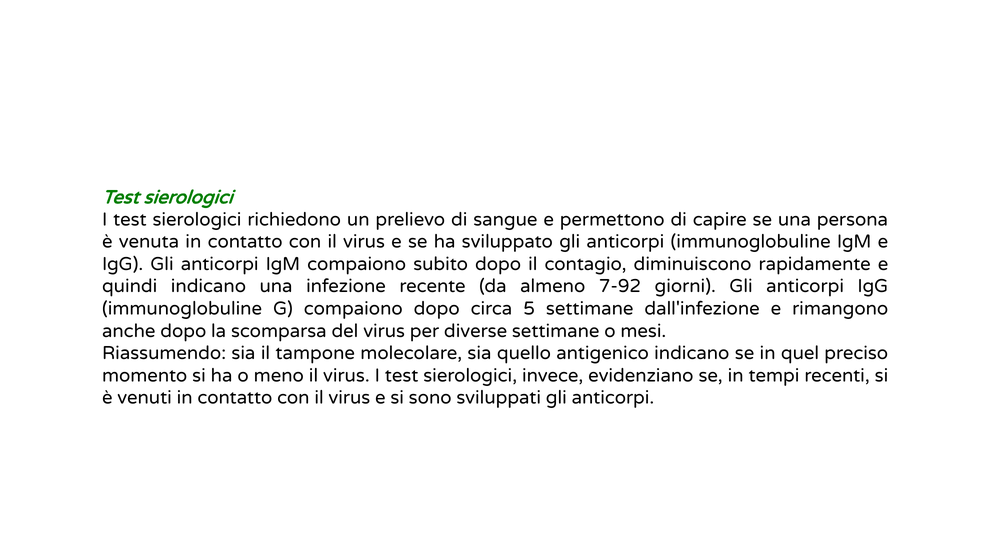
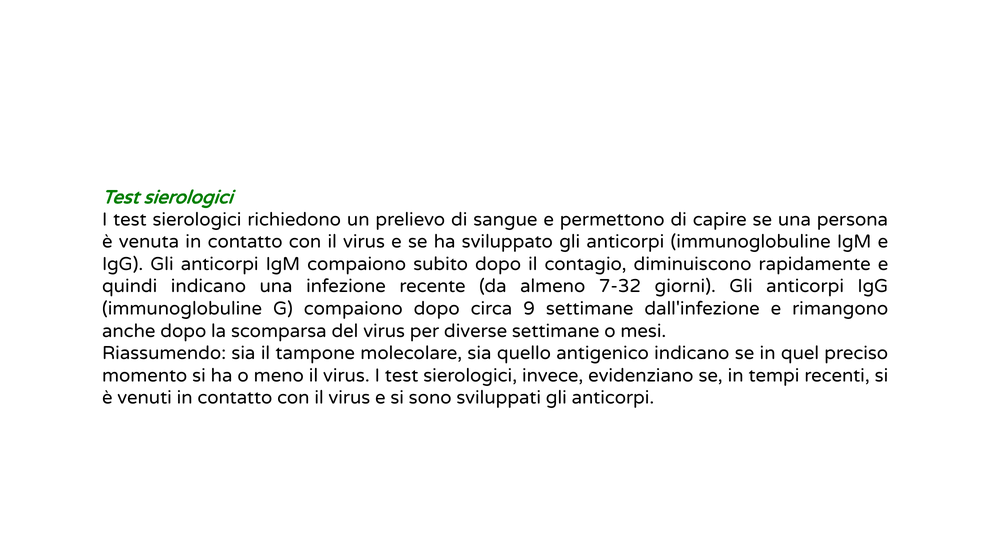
7-92: 7-92 -> 7-32 (620, 287)
5: 5 -> 9 (529, 309)
